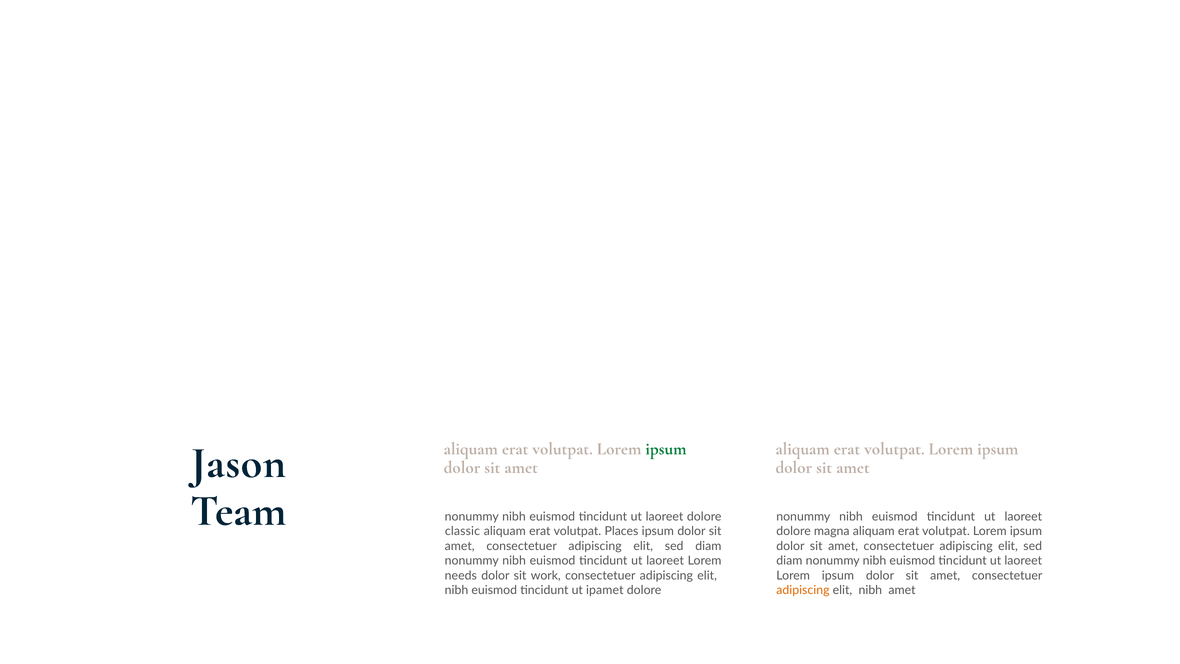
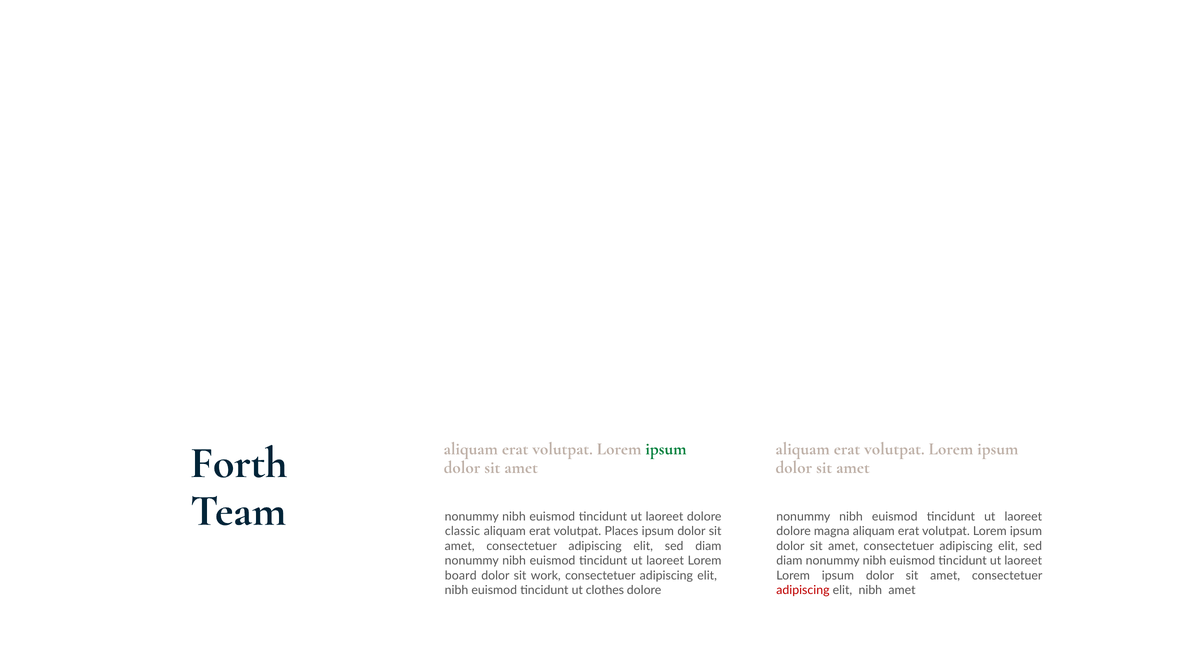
Jason: Jason -> Forth (239, 462)
needs: needs -> board (461, 575)
ipamet: ipamet -> clothes (605, 590)
adipiscing colour: orange -> red (803, 590)
